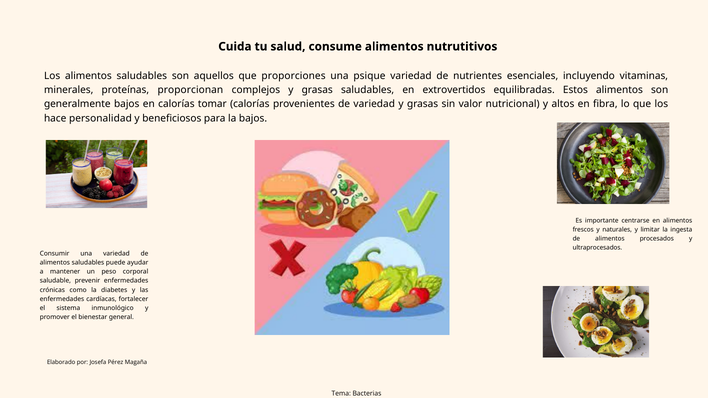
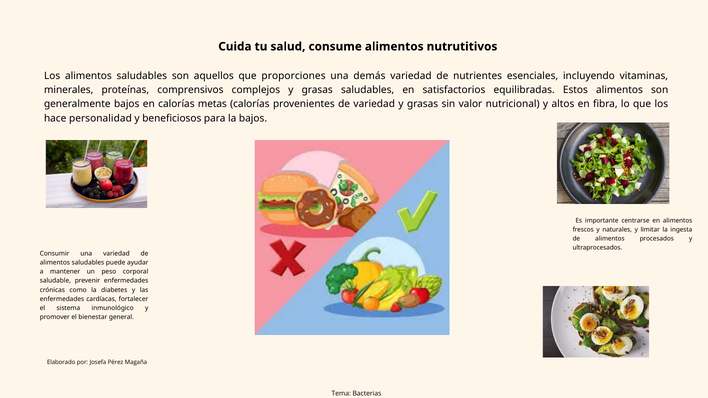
psique: psique -> demás (369, 76)
proporcionan: proporcionan -> comprensivos (190, 90)
extrovertidos: extrovertidos -> satisfactorios (454, 90)
tomar: tomar -> metas (212, 104)
